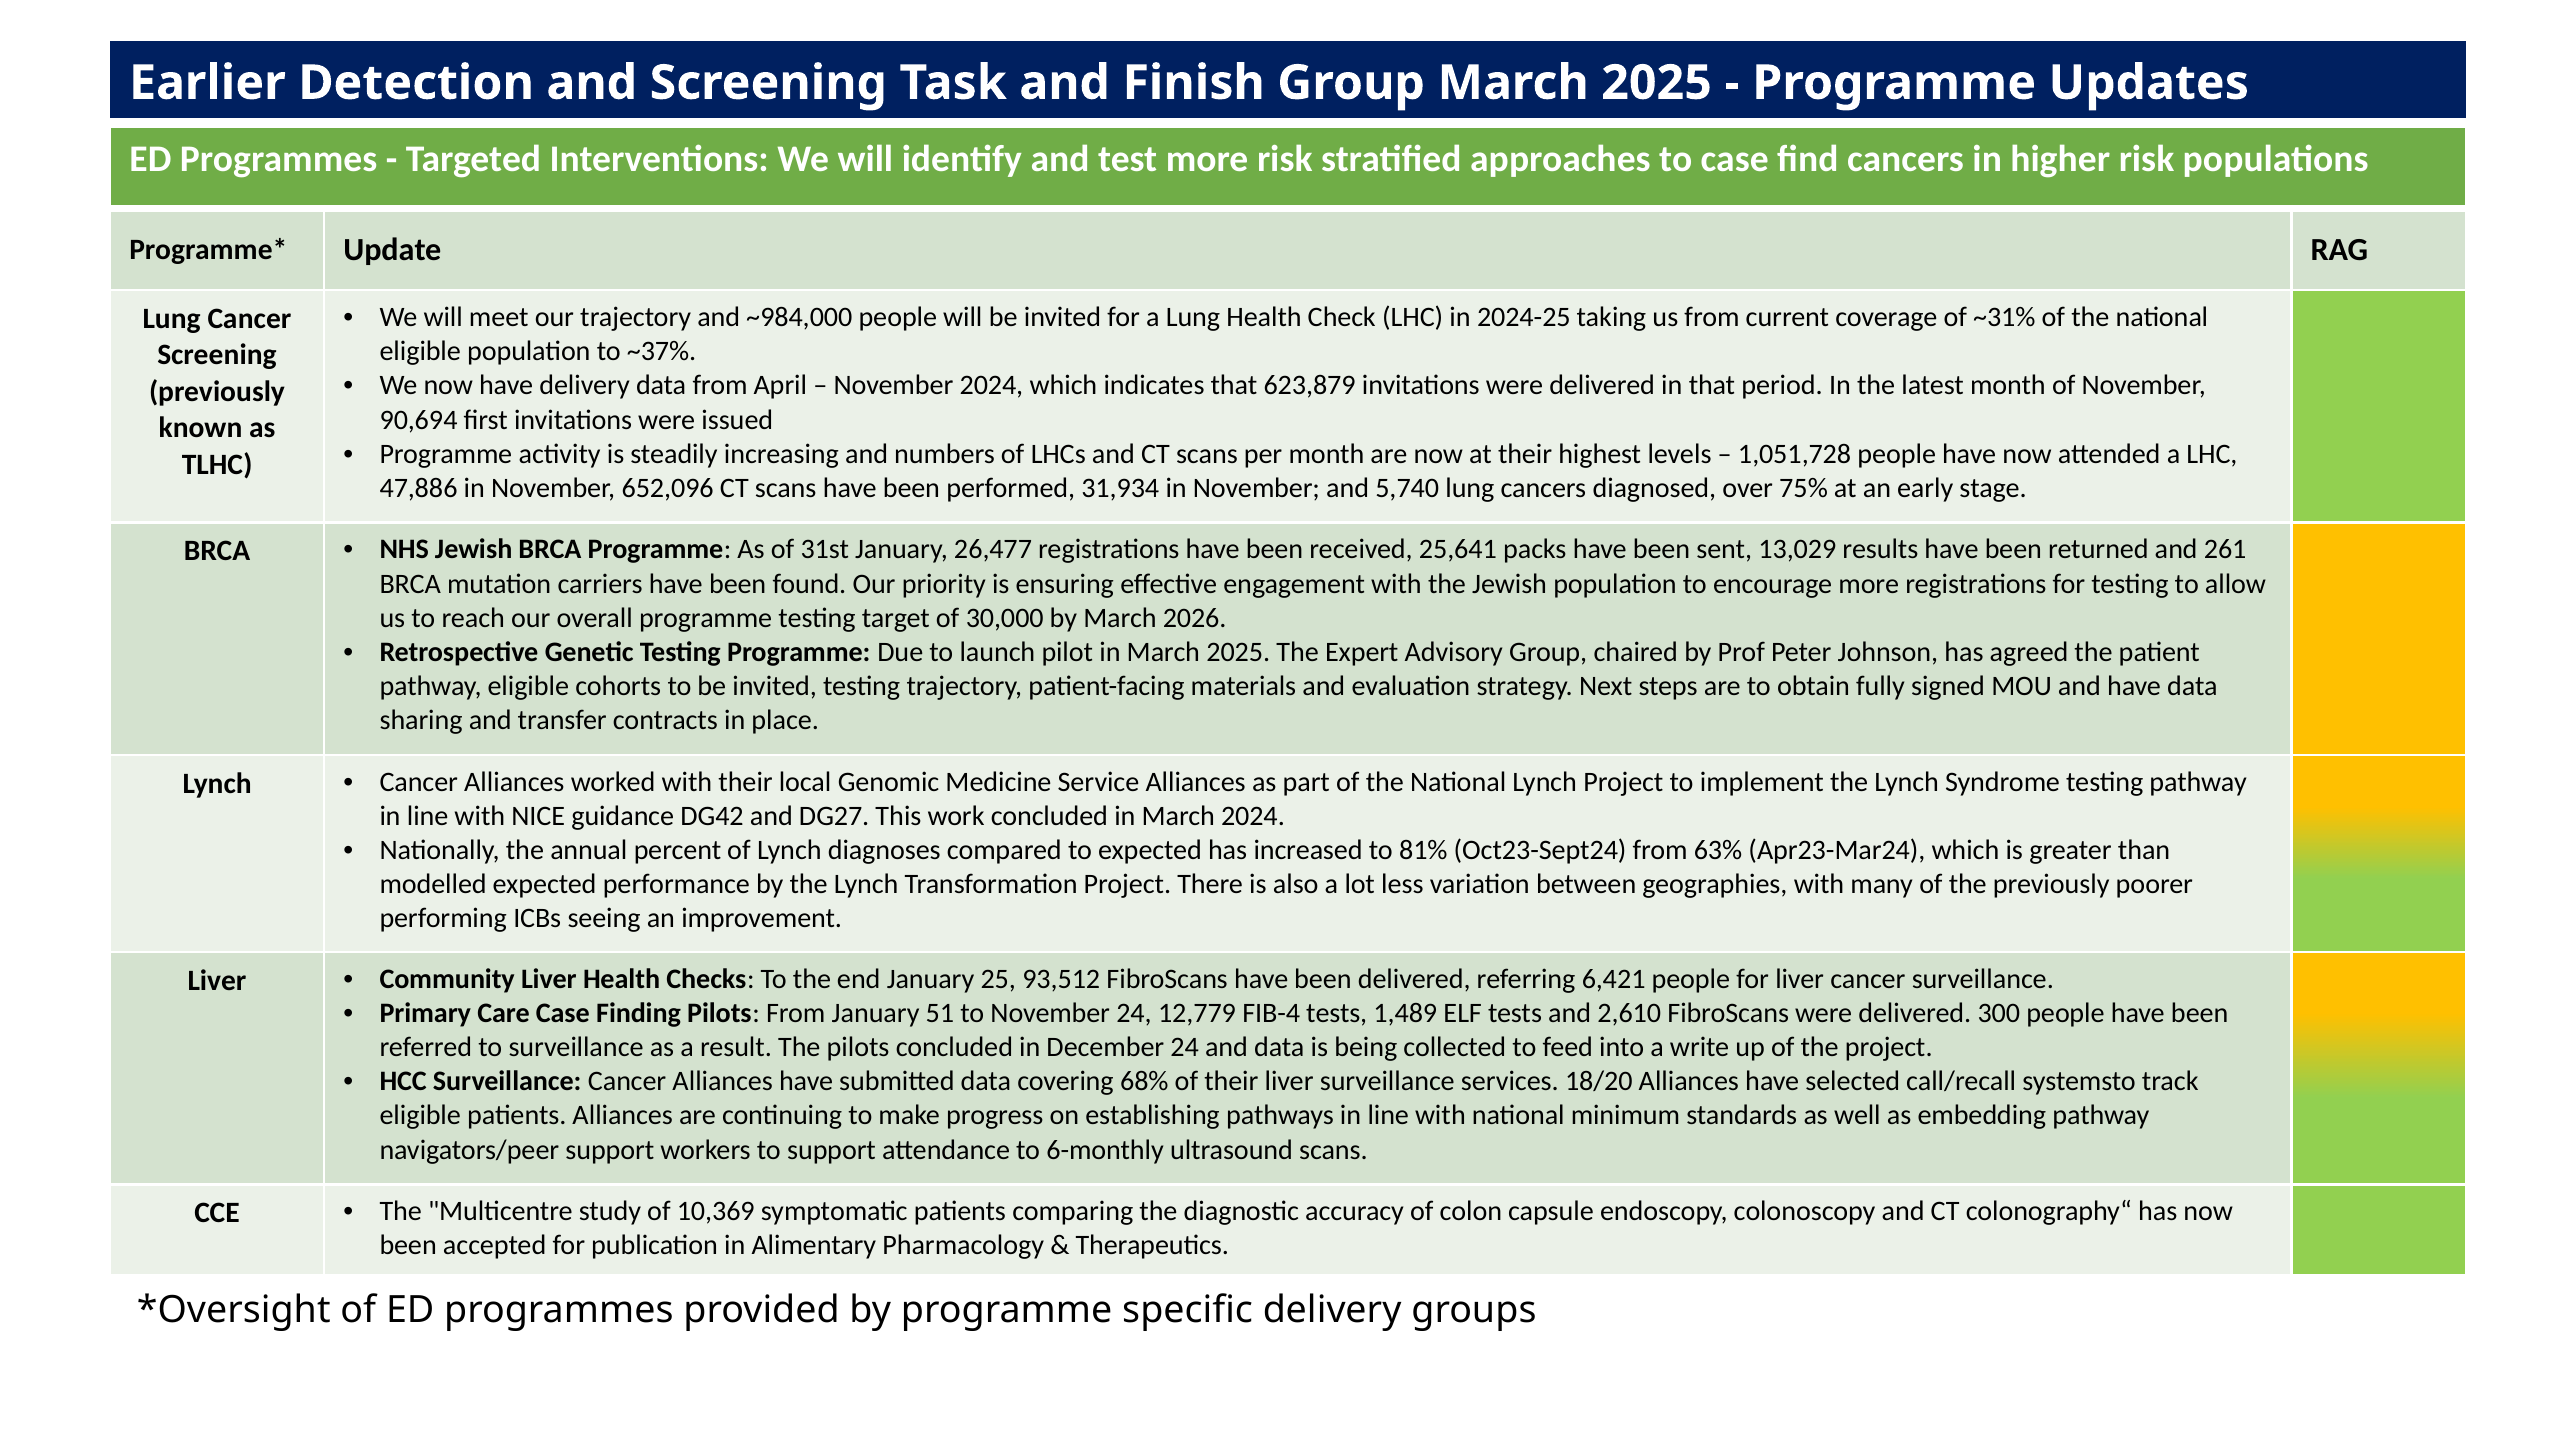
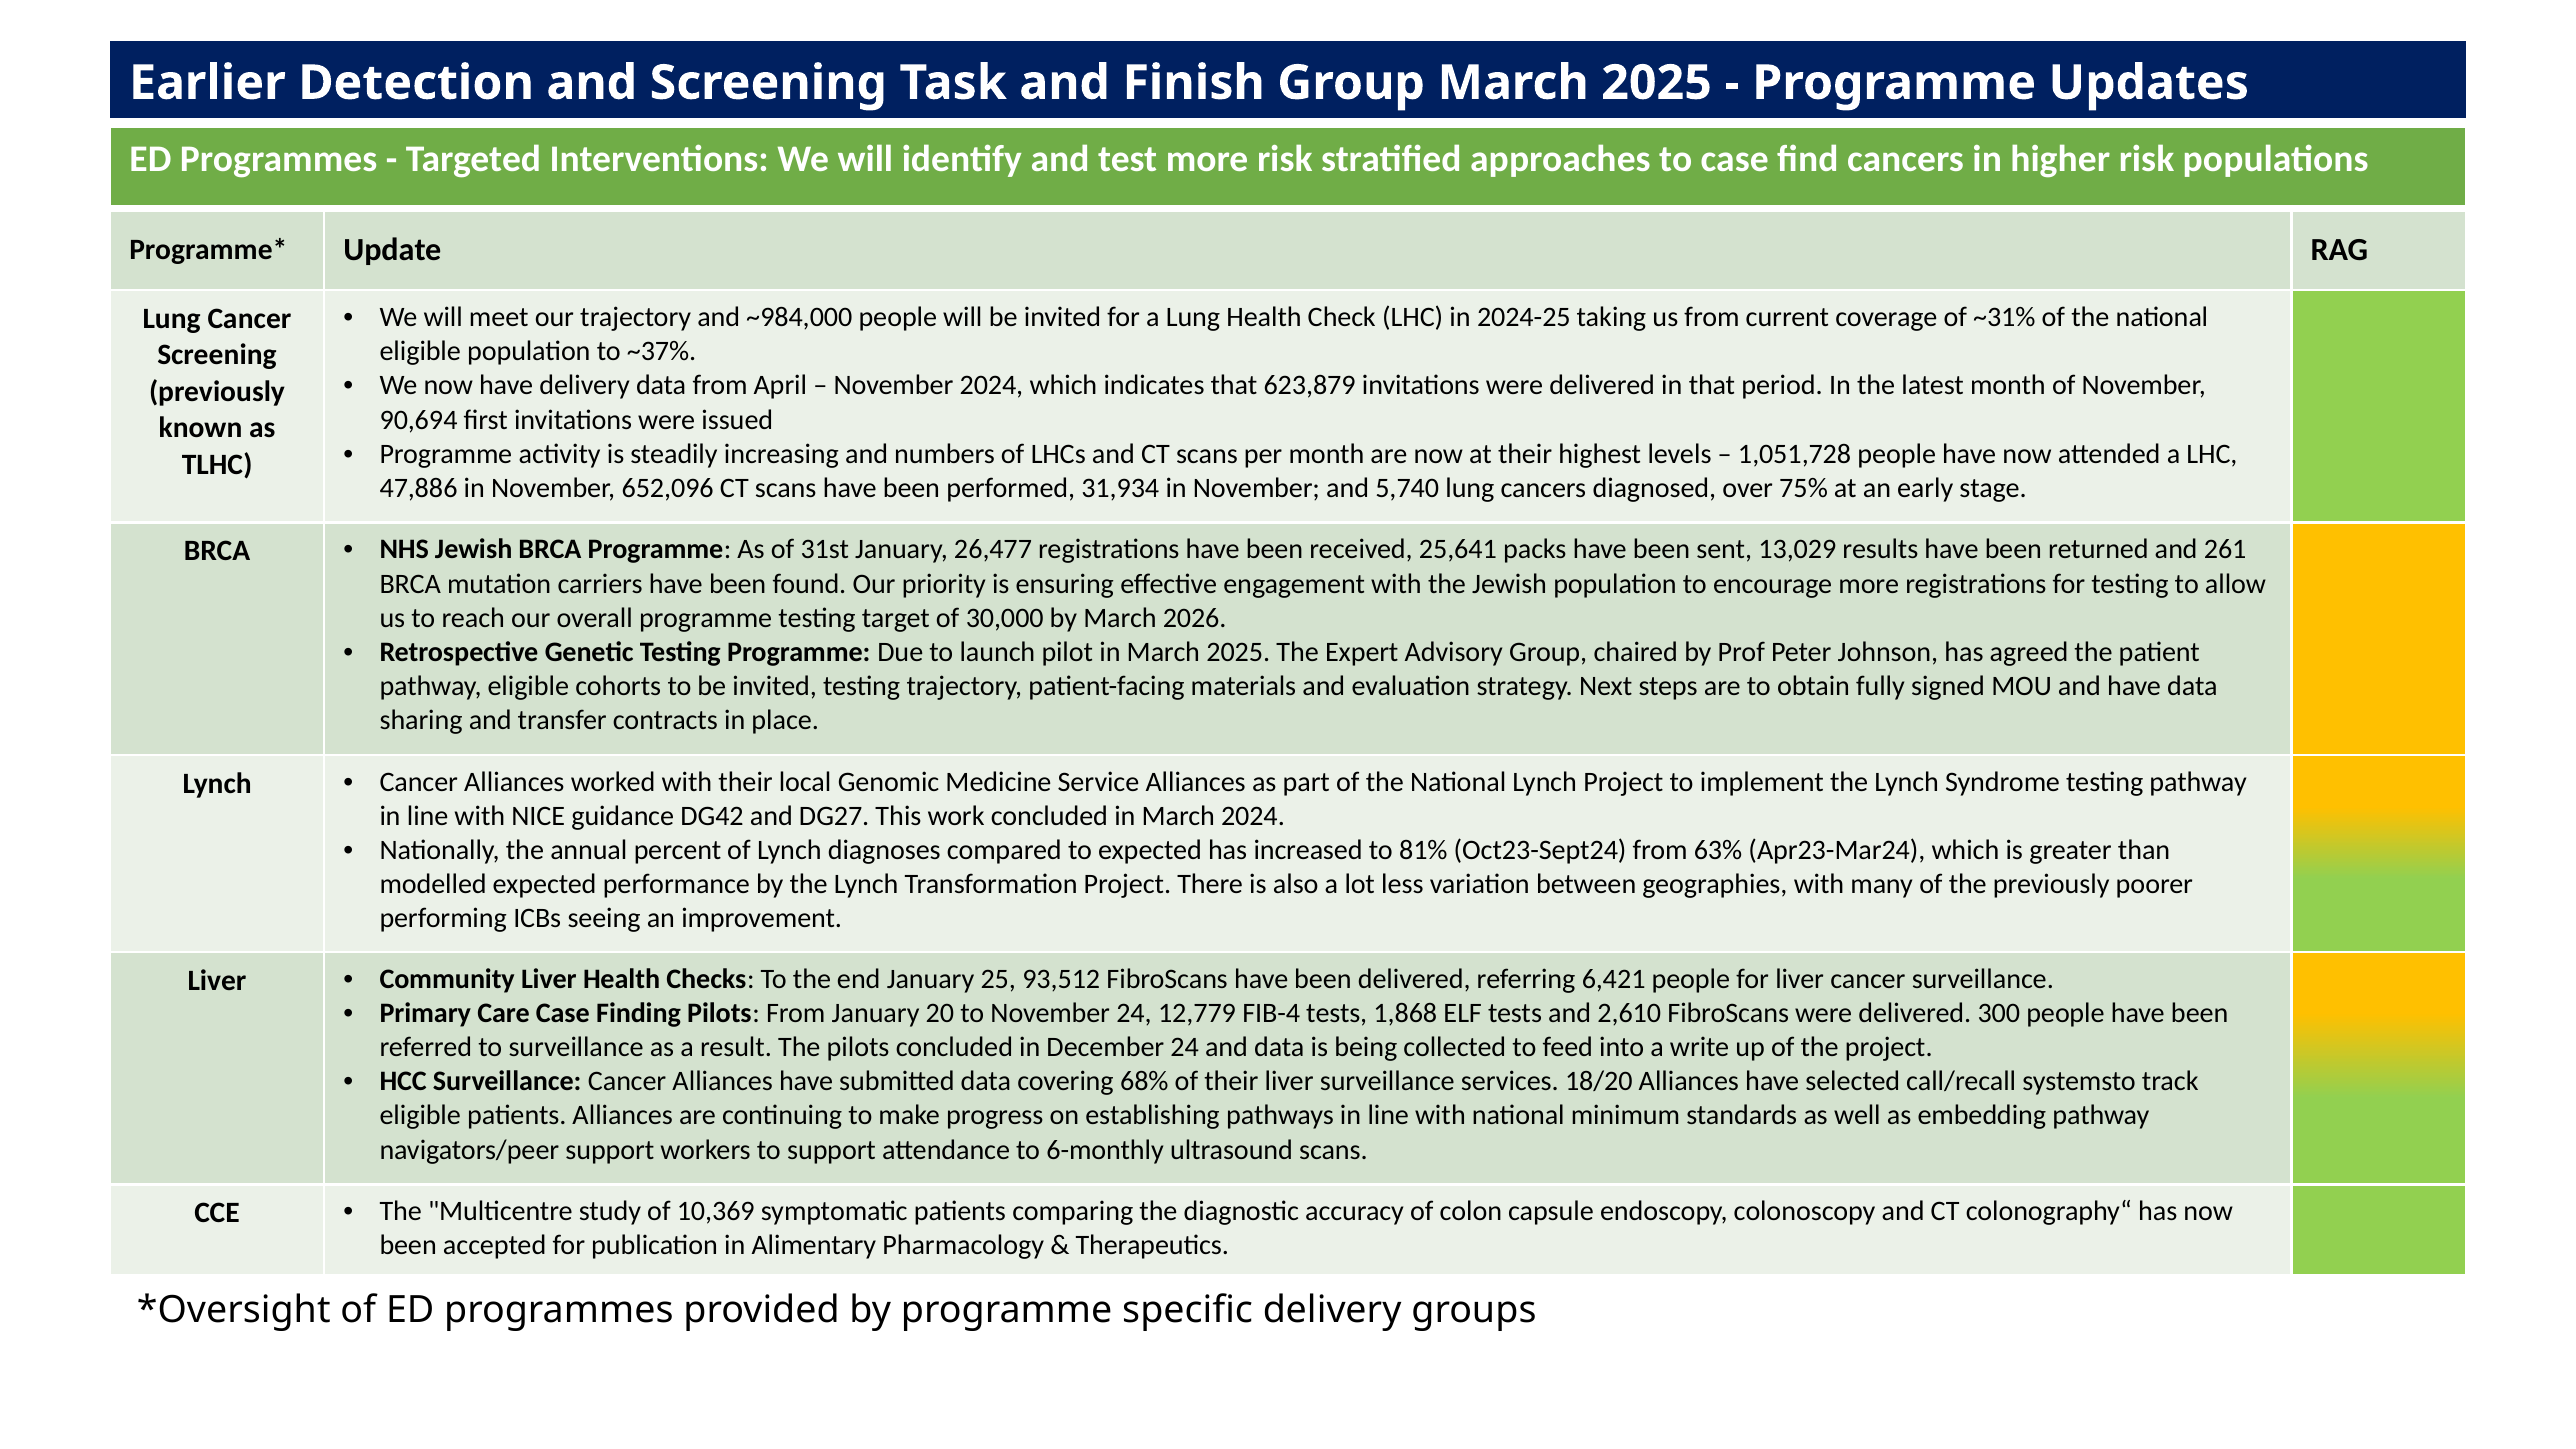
51: 51 -> 20 (940, 1013)
1,489: 1,489 -> 1,868 (1405, 1013)
